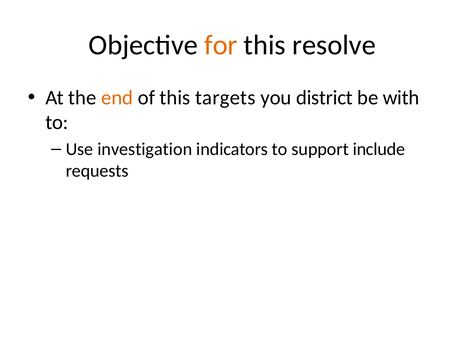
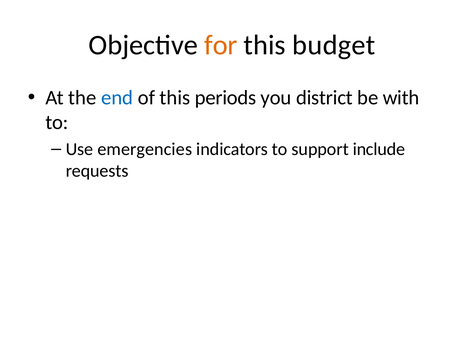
resolve: resolve -> budget (334, 45)
end colour: orange -> blue (117, 98)
targets: targets -> periods (226, 98)
investigation: investigation -> emergencies (145, 149)
